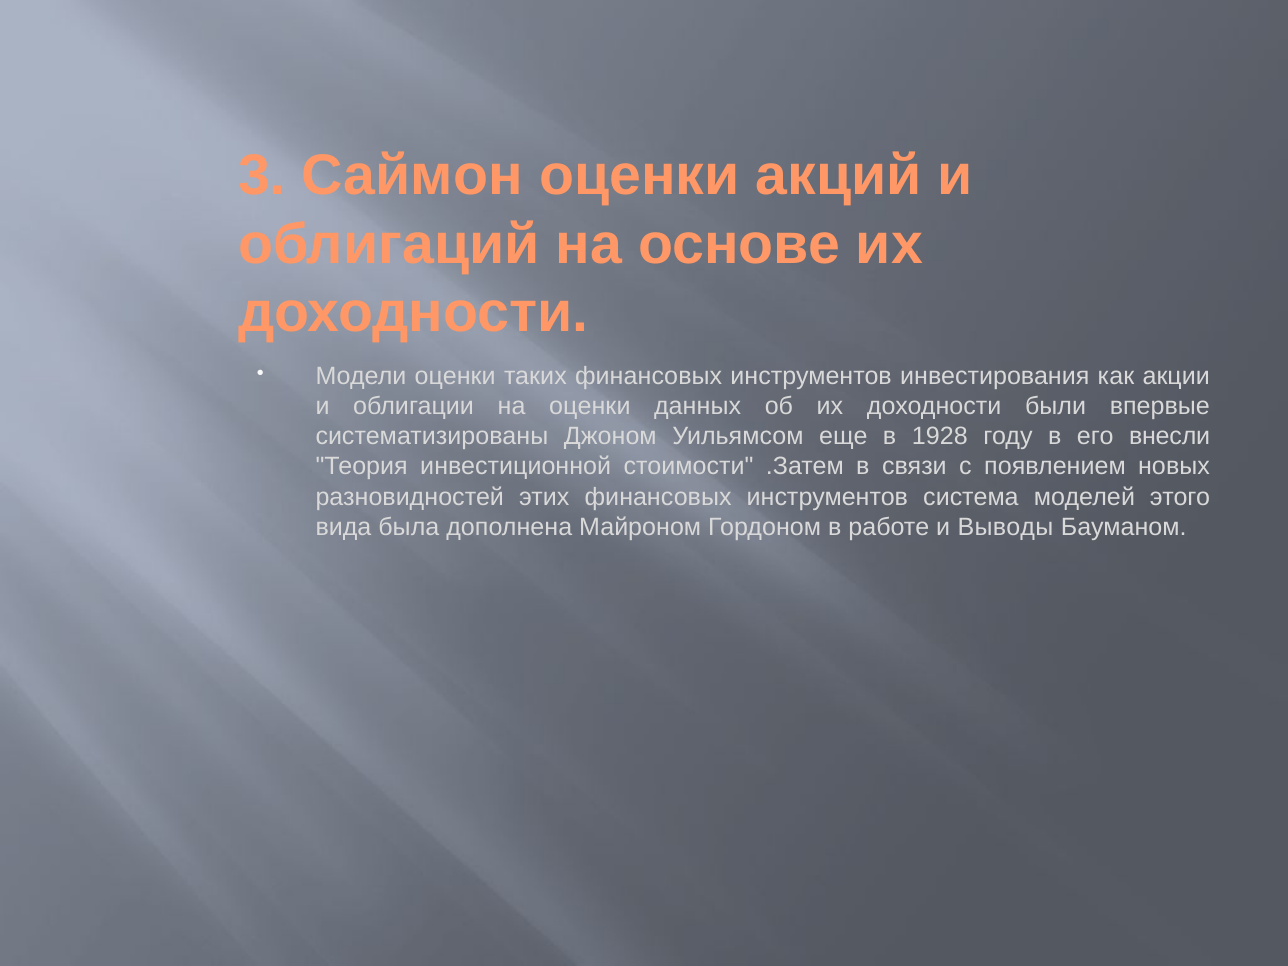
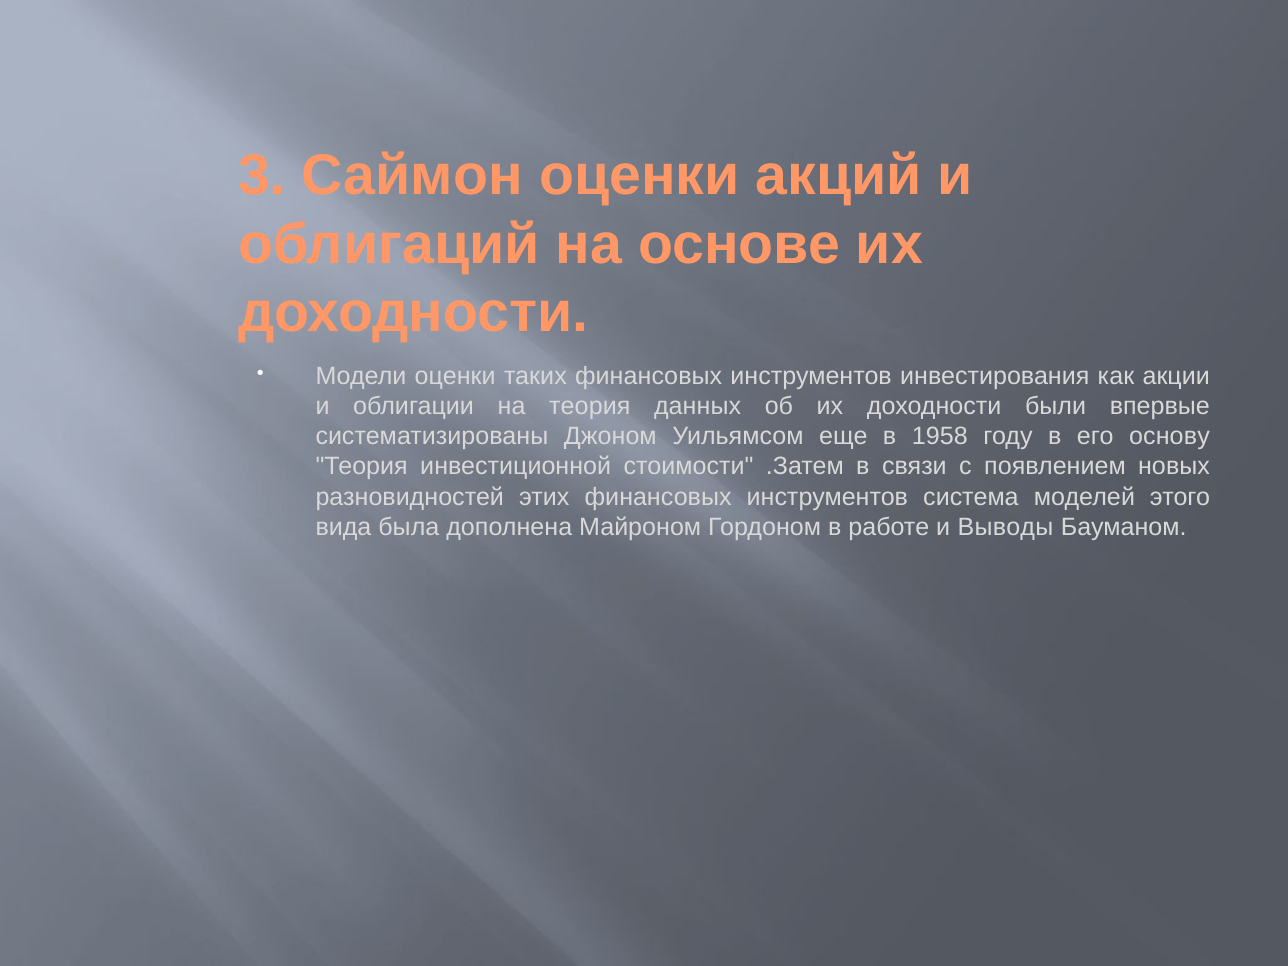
на оценки: оценки -> теория (590, 407)
1928: 1928 -> 1958 (940, 437)
внесли: внесли -> основу (1169, 437)
